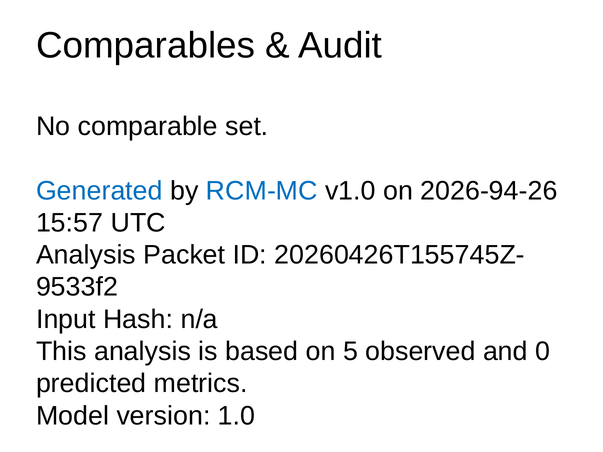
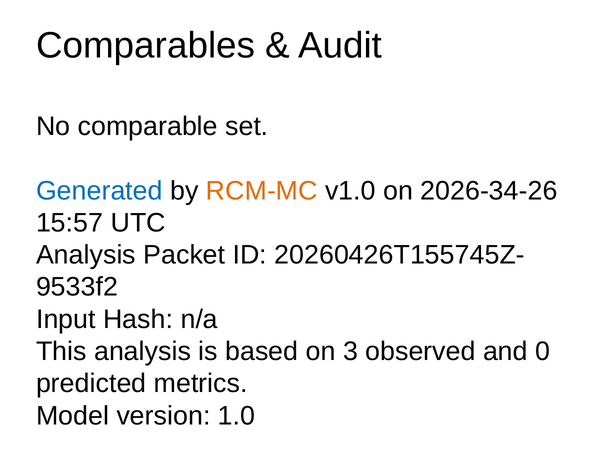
RCM-MC colour: blue -> orange (262, 191)
2026-94-26: 2026-94-26 -> 2026-34-26 (489, 191)
5: 5 -> 3 (350, 352)
